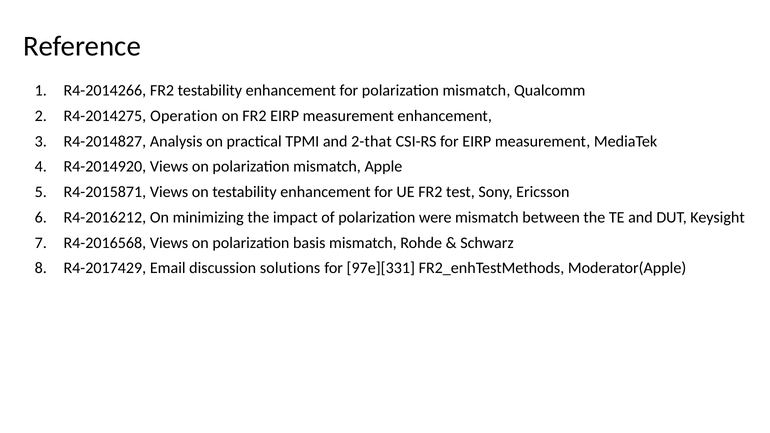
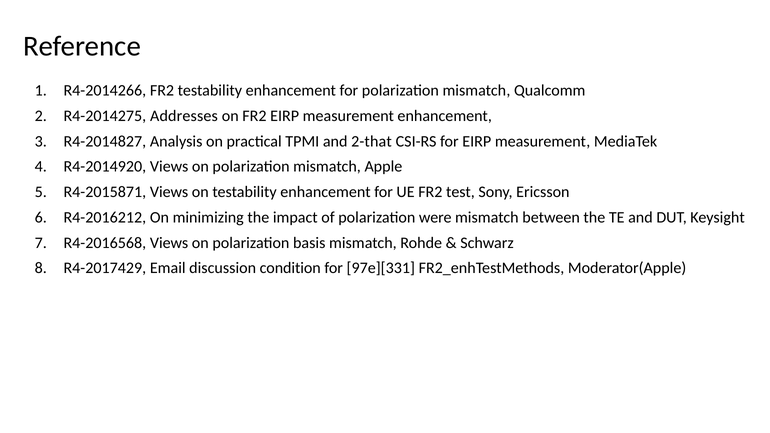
Operation: Operation -> Addresses (184, 116)
solutions: solutions -> condition (290, 268)
